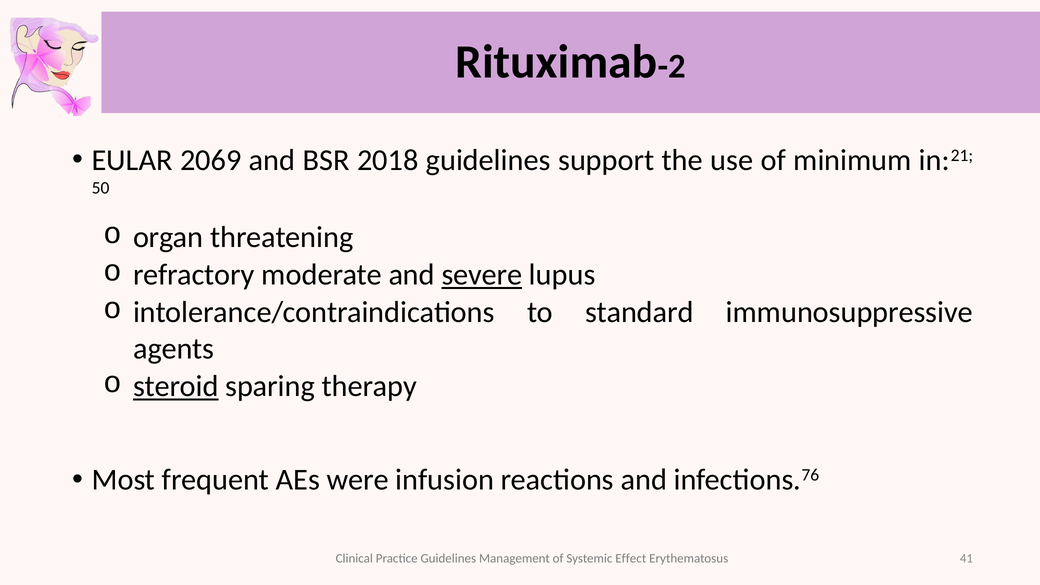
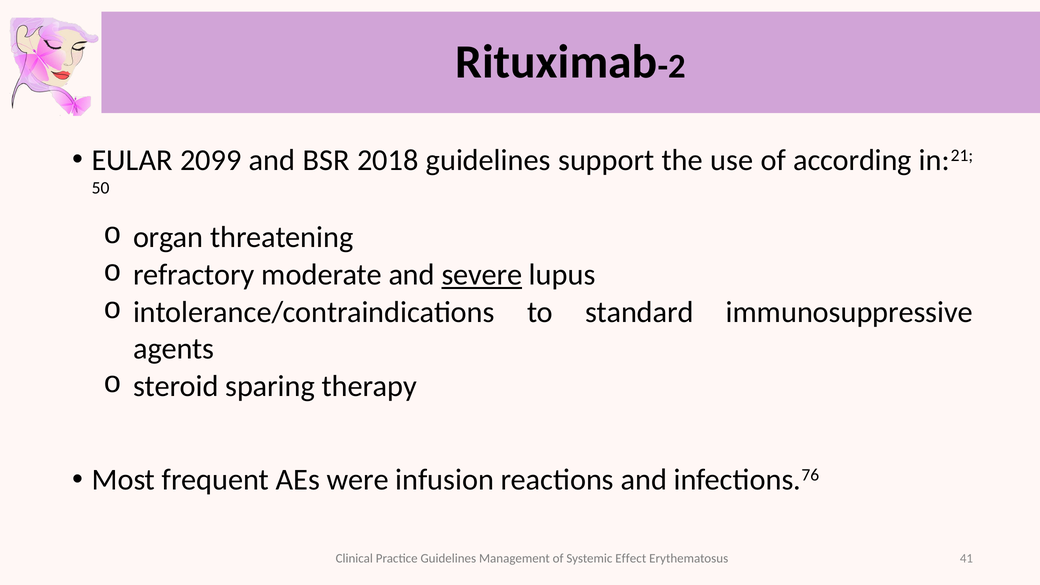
2069: 2069 -> 2099 (211, 160)
minimum: minimum -> according (853, 160)
steroid underline: present -> none (176, 386)
